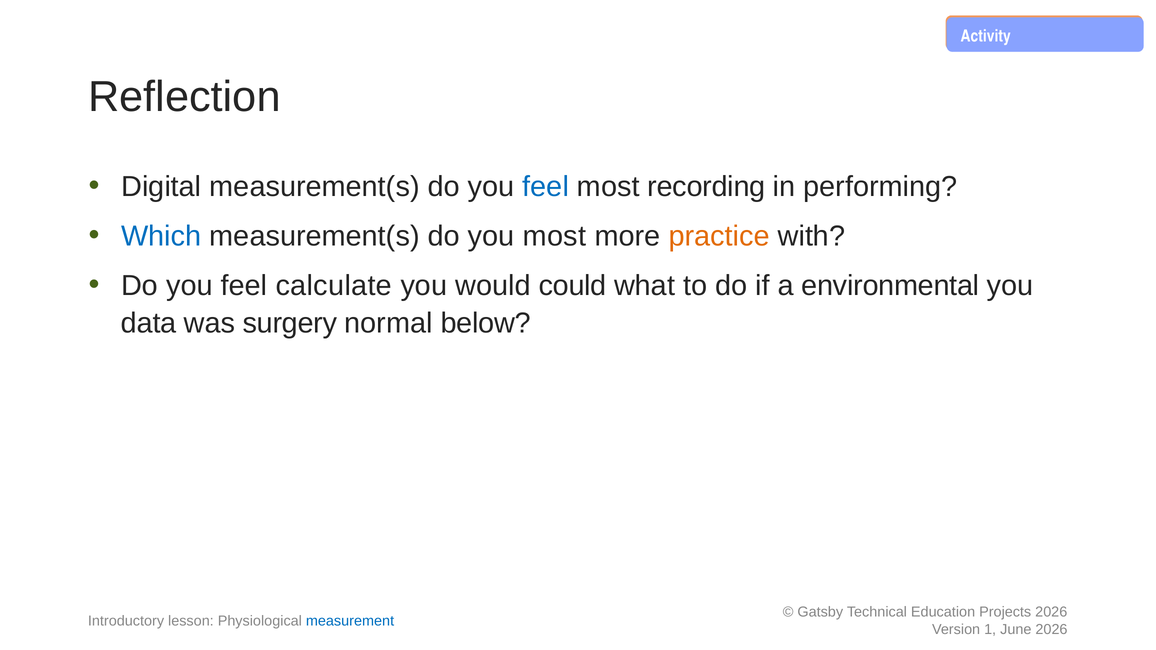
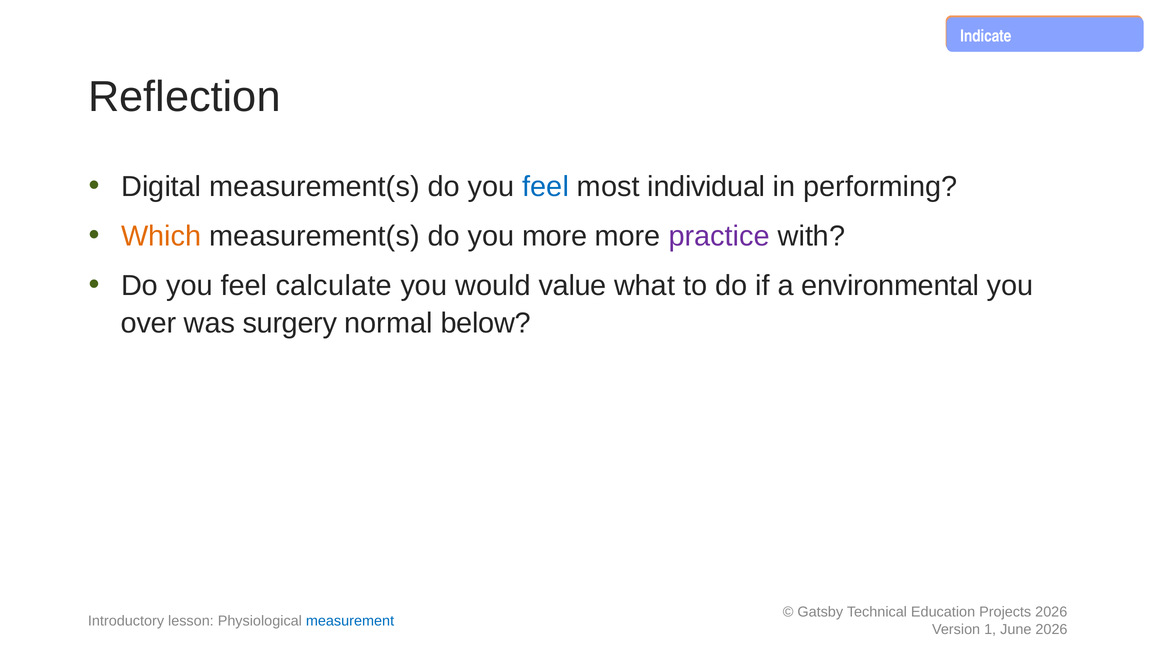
Activity: Activity -> Indicate (986, 36)
recording: recording -> individual (706, 187)
Which colour: blue -> orange (161, 236)
you most: most -> more (555, 236)
practice colour: orange -> purple (719, 236)
could: could -> value (573, 286)
data: data -> over (149, 323)
